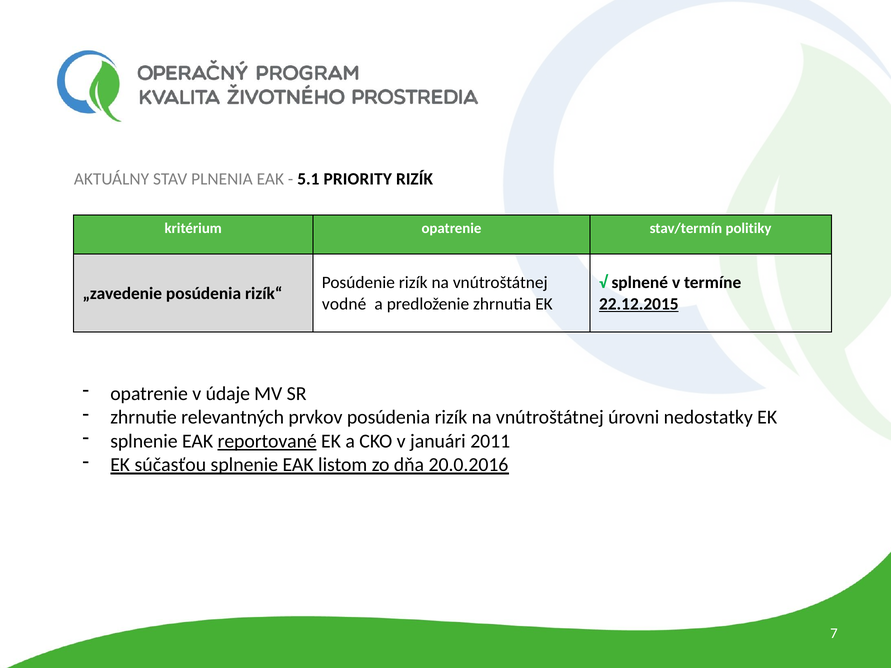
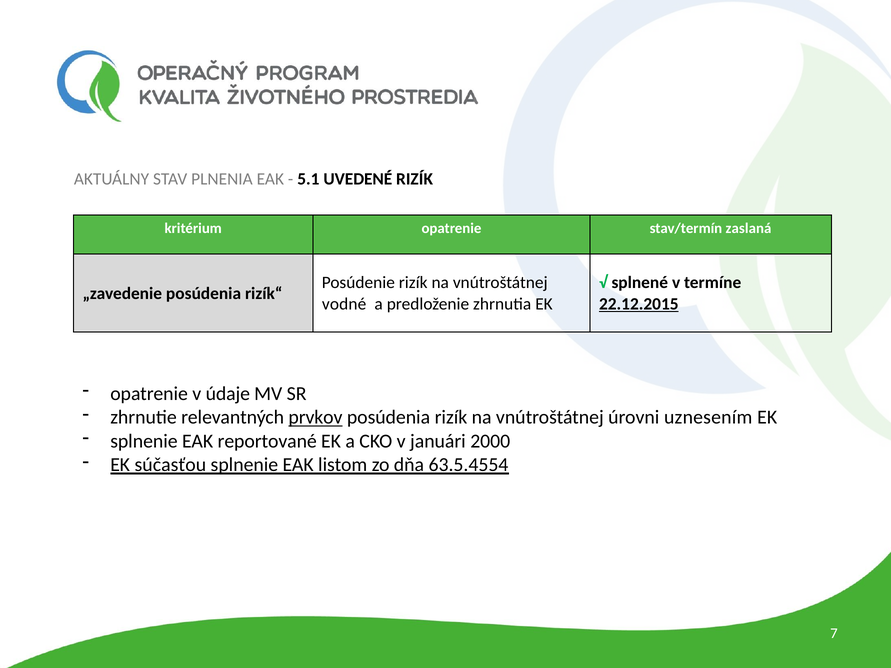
PRIORITY: PRIORITY -> UVEDENÉ (358, 179)
politiky: politiky -> zaslaná (748, 229)
prvkov underline: none -> present (315, 418)
nedostatky: nedostatky -> uznesením (708, 418)
reportované underline: present -> none (267, 441)
2011: 2011 -> 2000 (490, 441)
20.0.2016: 20.0.2016 -> 63.5.4554 (468, 465)
